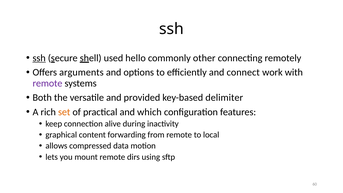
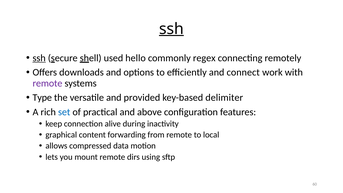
ssh underline: none -> present (171, 29)
other: other -> regex (204, 58)
arguments: arguments -> downloads (81, 72)
Both: Both -> Type (42, 98)
set colour: orange -> blue (64, 112)
which: which -> above (149, 112)
